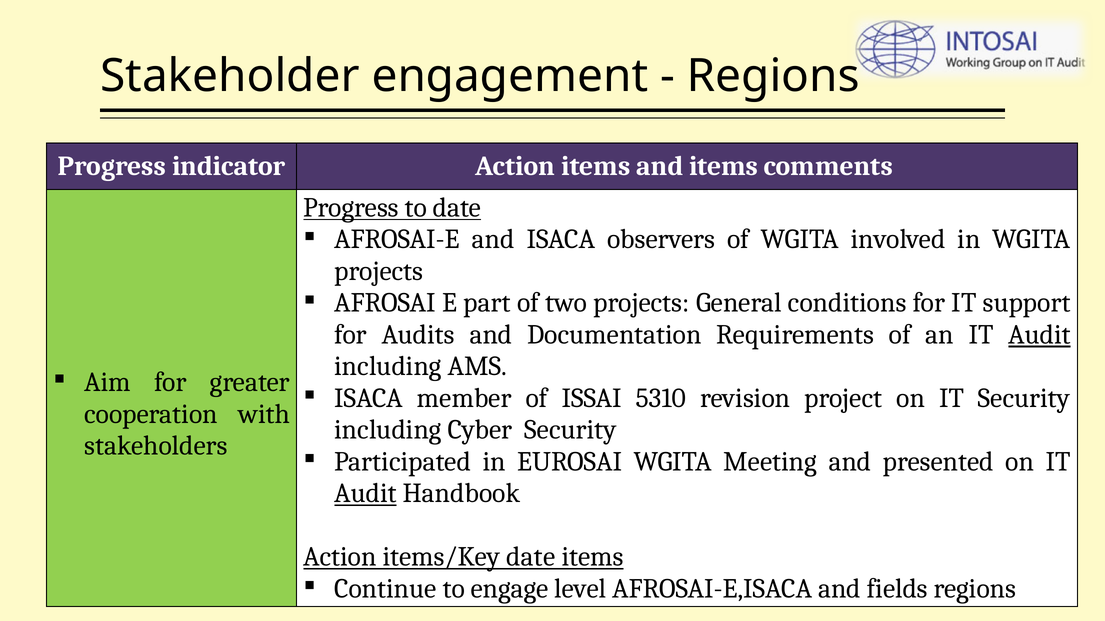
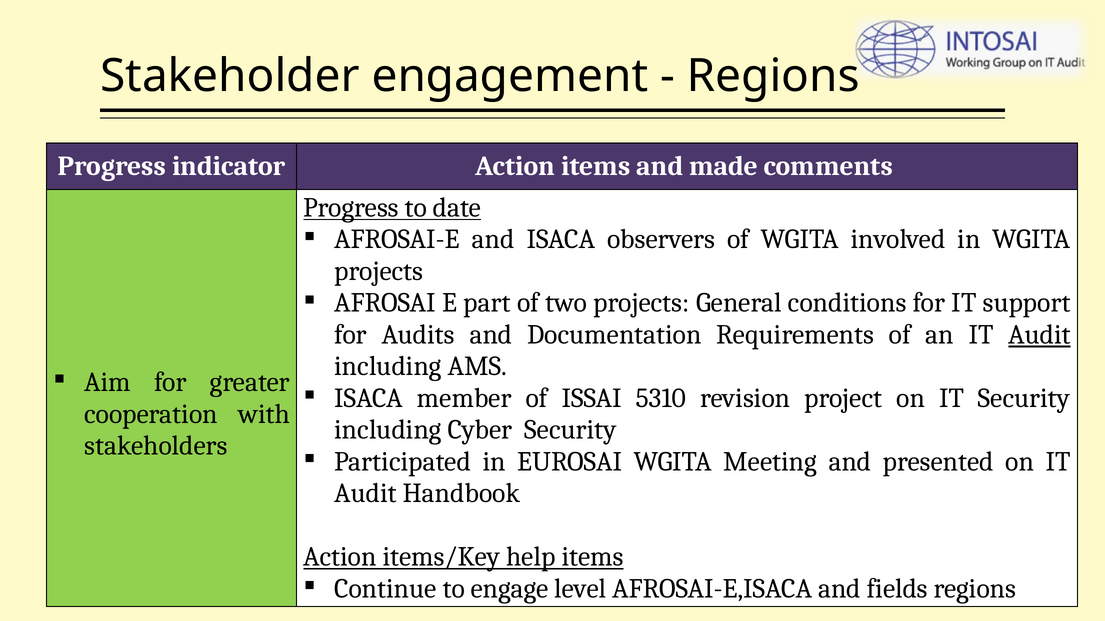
and items: items -> made (724, 166)
Audit underline: present -> none (366, 494)
items/Key date: date -> help (531, 557)
